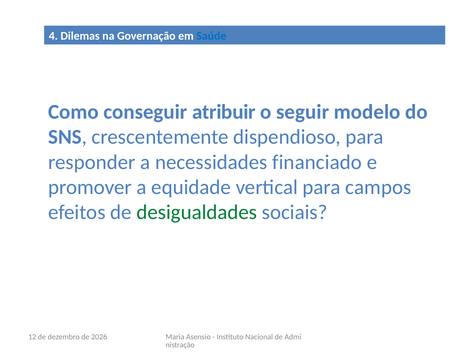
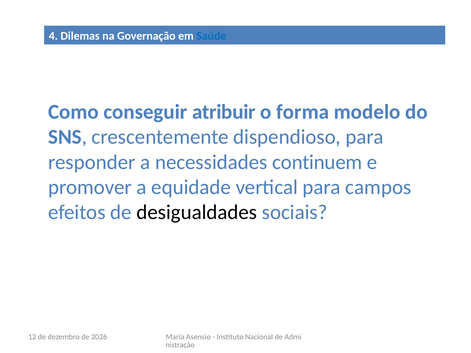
seguir: seguir -> forma (303, 112)
financiado: financiado -> continuem (317, 162)
desigualdades colour: green -> black (197, 213)
